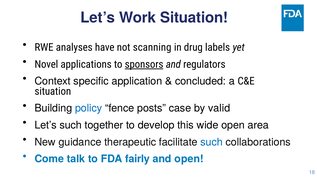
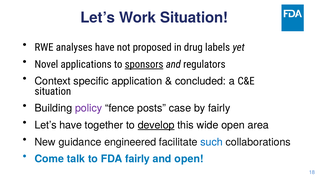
scanning: scanning -> proposed (152, 47)
policy colour: blue -> purple (89, 108)
by valid: valid -> fairly (219, 108)
Let’s such: such -> have (71, 125)
develop underline: none -> present (156, 125)
therapeutic: therapeutic -> engineered (130, 141)
